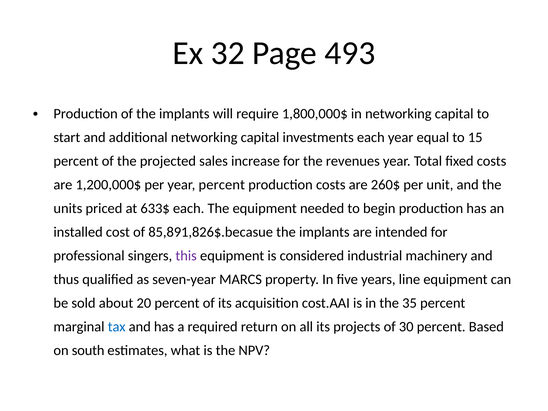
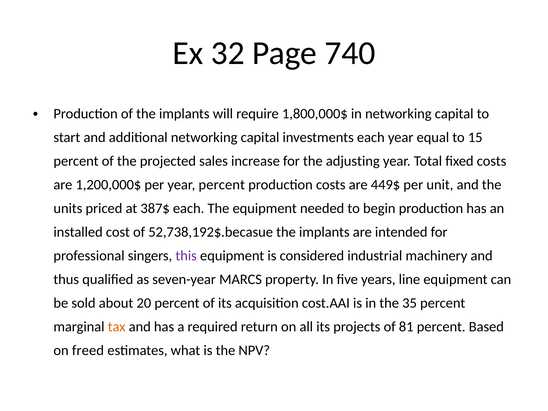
493: 493 -> 740 (350, 53)
revenues: revenues -> adjusting (353, 161)
260$: 260$ -> 449$ (386, 185)
633$: 633$ -> 387$ (155, 208)
85,891,826$.becasue: 85,891,826$.becasue -> 52,738,192$.becasue (211, 232)
tax colour: blue -> orange (117, 327)
30: 30 -> 81 (406, 327)
south: south -> freed (88, 350)
